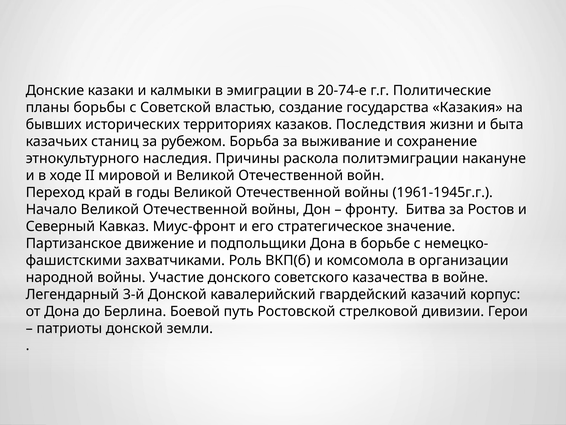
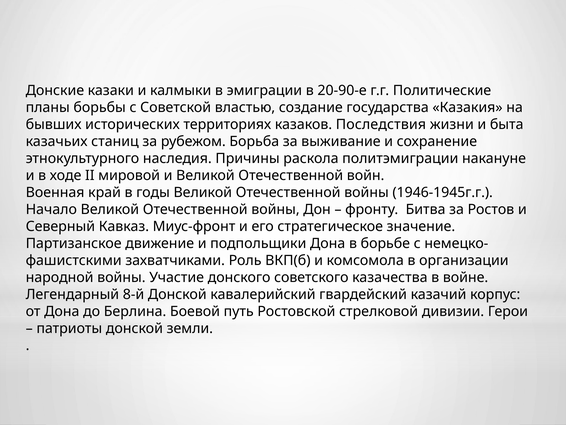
20-74-е: 20-74-е -> 20-90-е (342, 90)
Переход: Переход -> Военная (55, 192)
1961-1945г.г: 1961-1945г.г -> 1946-1945г.г (443, 192)
3-й: 3-й -> 8-й (134, 294)
